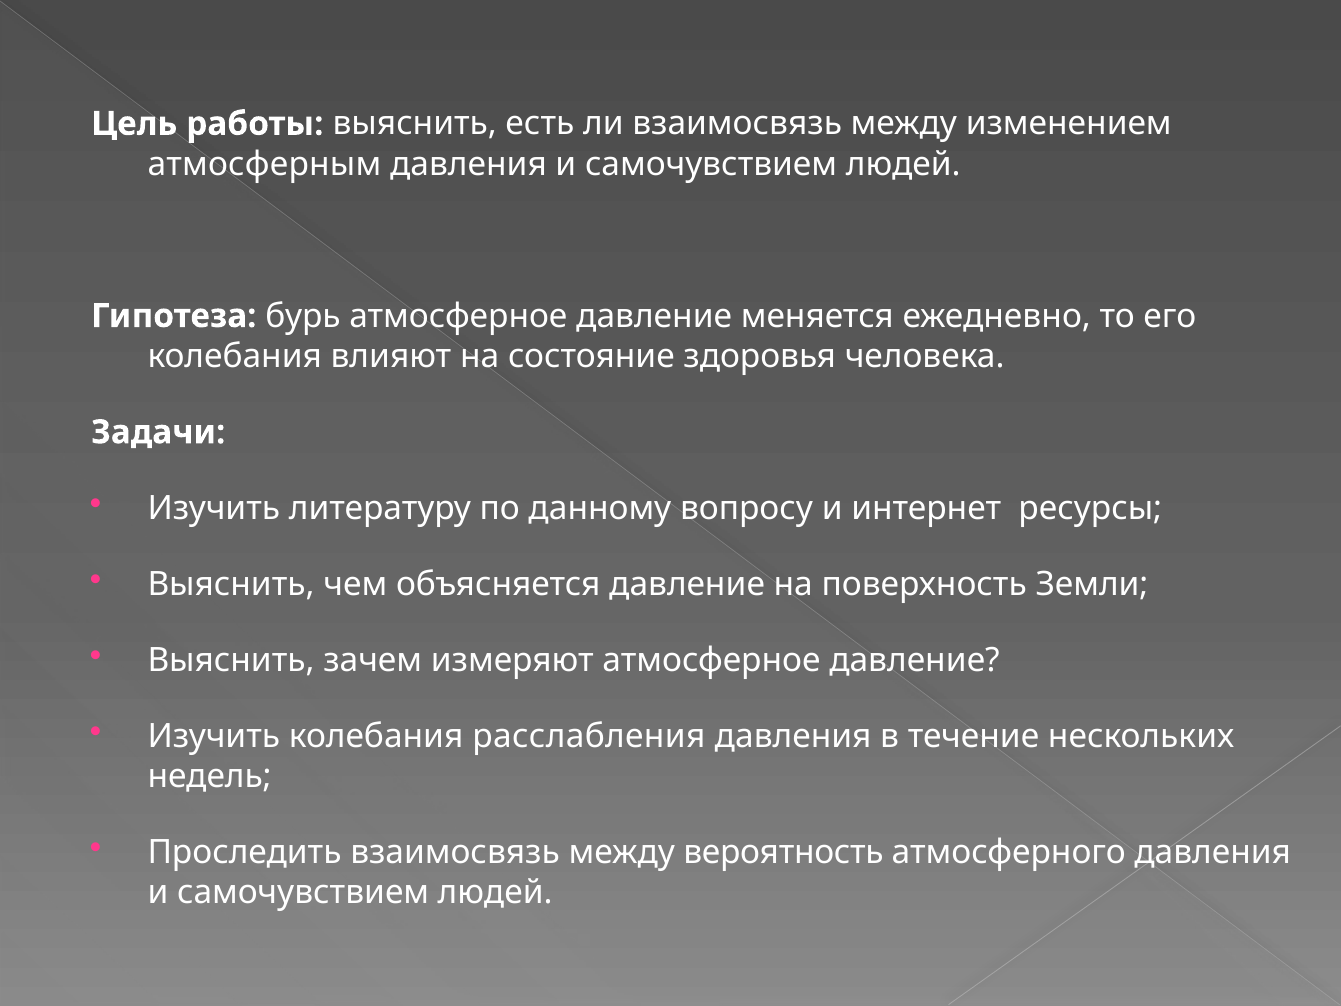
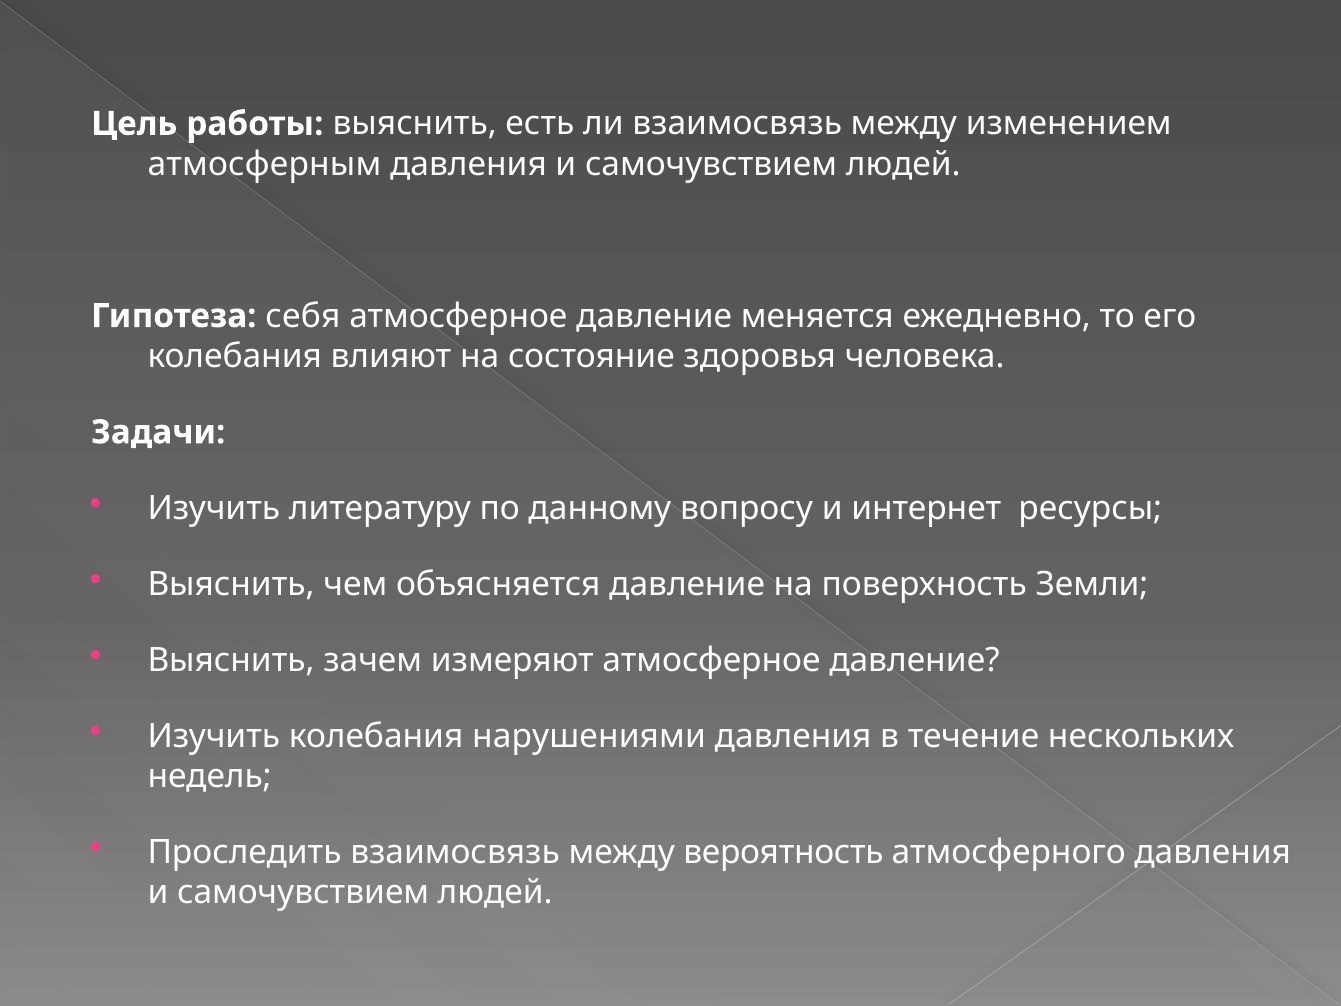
бурь: бурь -> себя (303, 316)
расслабления: расслабления -> нарушениями (589, 736)
